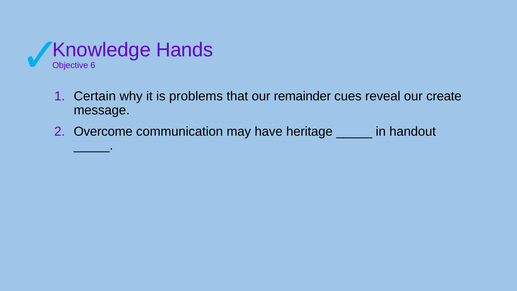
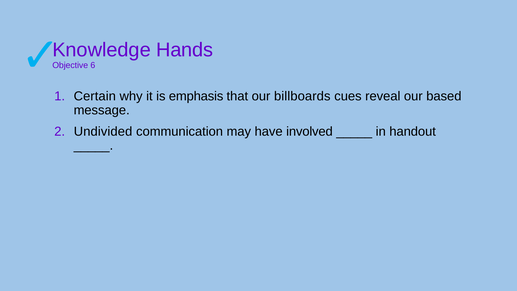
problems: problems -> emphasis (196, 96)
remainder: remainder -> billboards (302, 96)
create: create -> based (444, 96)
Overcome: Overcome -> Undivided (103, 131)
heritage: heritage -> involved (309, 131)
